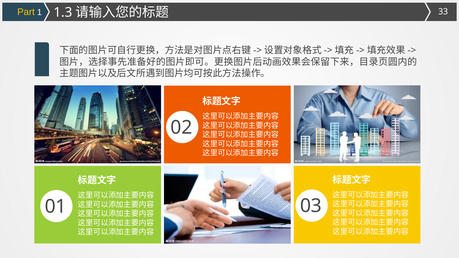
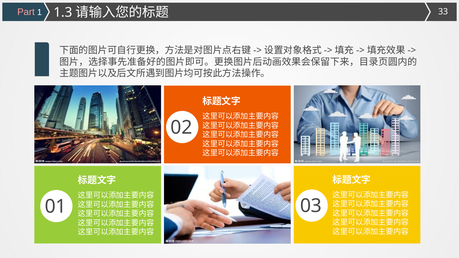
Part colour: yellow -> pink (26, 12)
